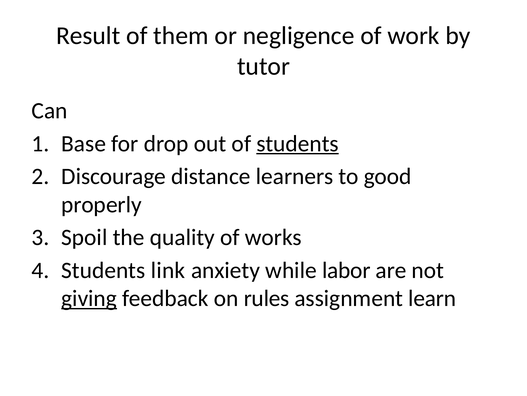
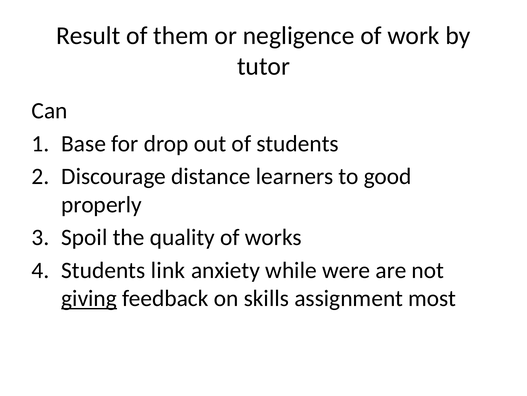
students underline: present -> none (298, 143)
labor: labor -> were (346, 270)
rules: rules -> skills (266, 298)
learn: learn -> most (432, 298)
